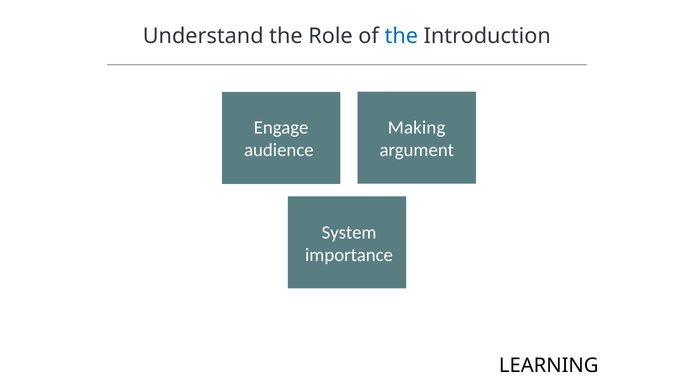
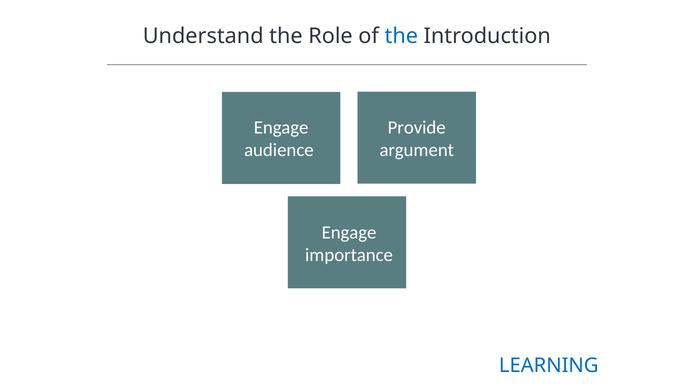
Making: Making -> Provide (417, 128)
System: System -> Engage (349, 233)
LEARNING colour: black -> blue (549, 366)
